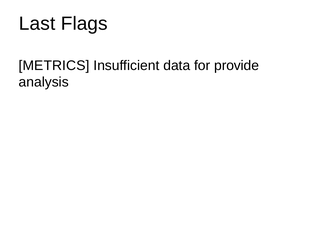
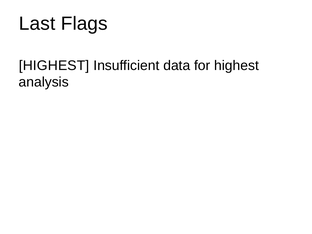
METRICS: METRICS -> HIGHEST (54, 65)
for provide: provide -> highest (237, 65)
